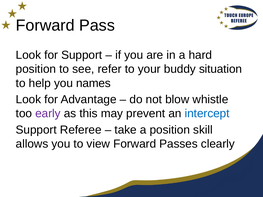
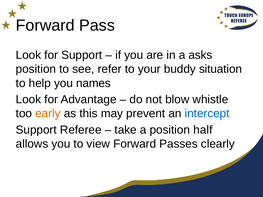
hard: hard -> asks (200, 55)
early colour: purple -> orange (48, 114)
skill: skill -> half (203, 130)
